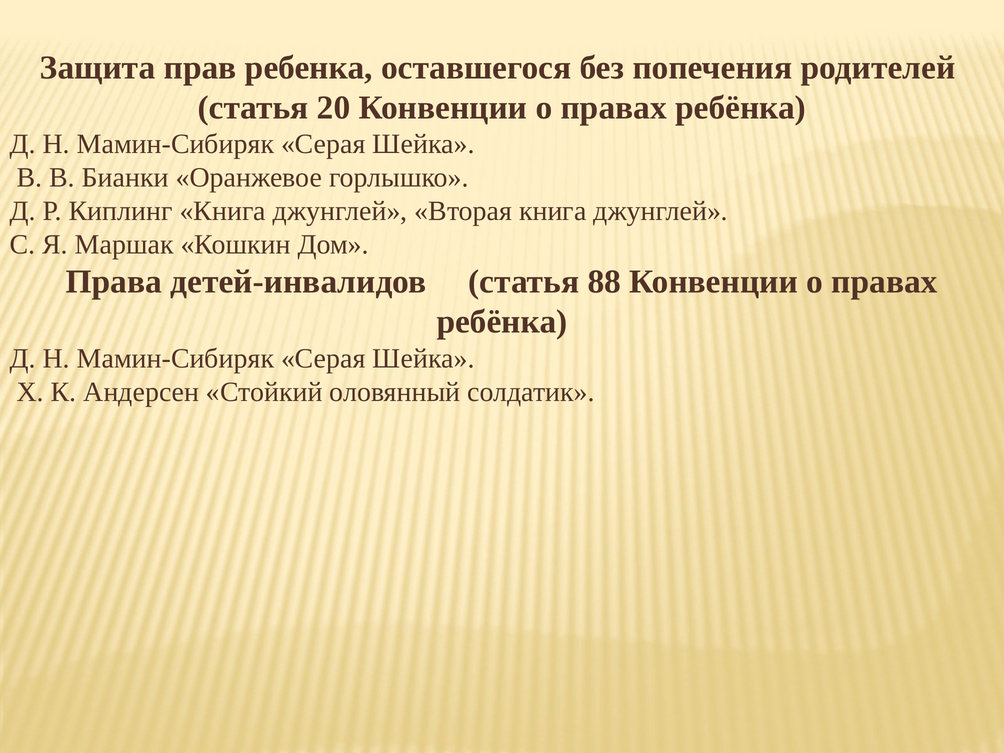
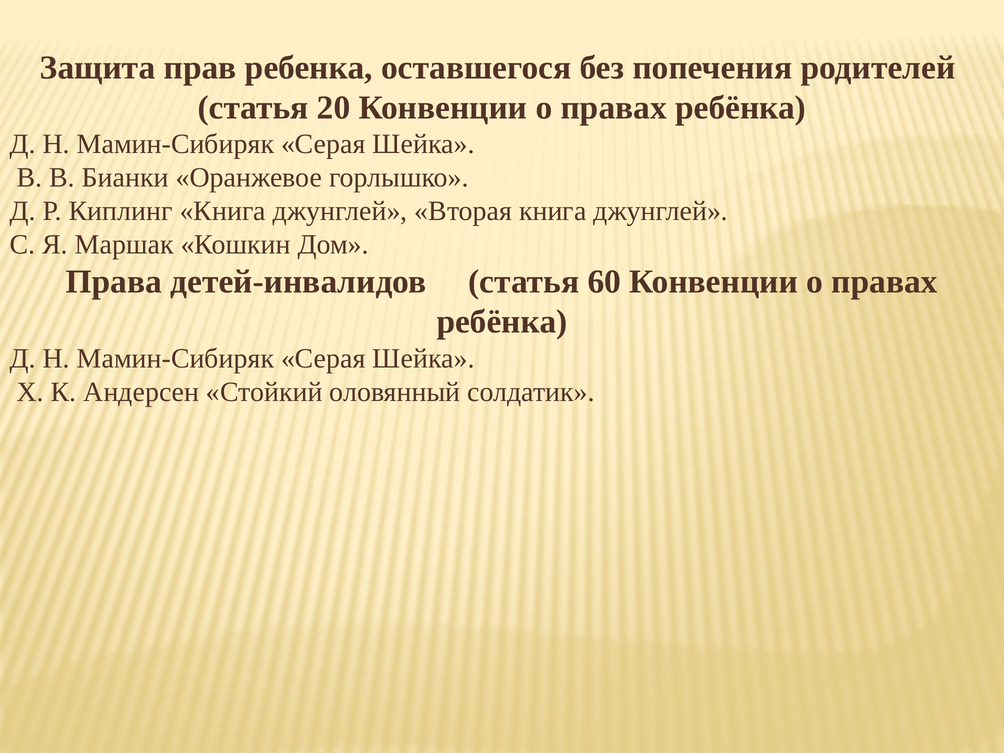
88: 88 -> 60 (604, 282)
